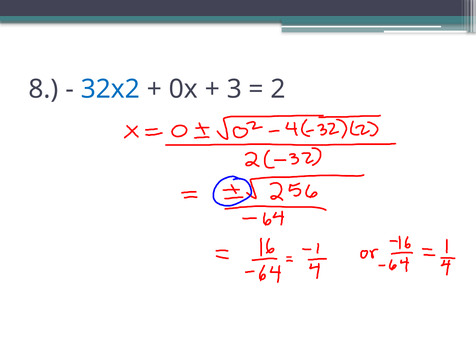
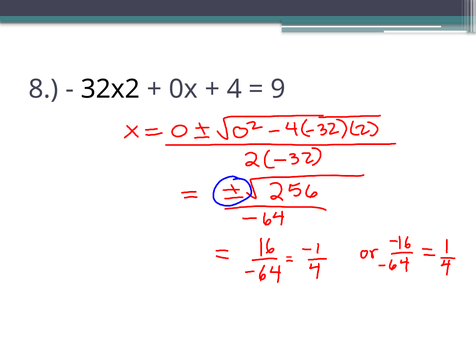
32x2 colour: blue -> black (110, 89)
3: 3 -> 4 (234, 89)
2: 2 -> 9 (278, 89)
